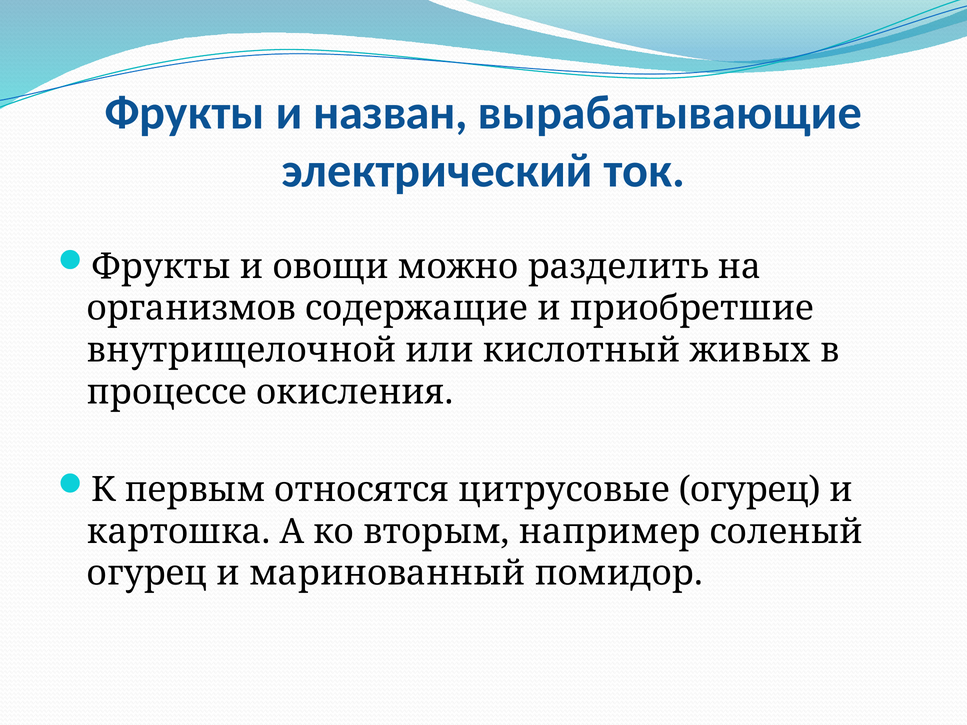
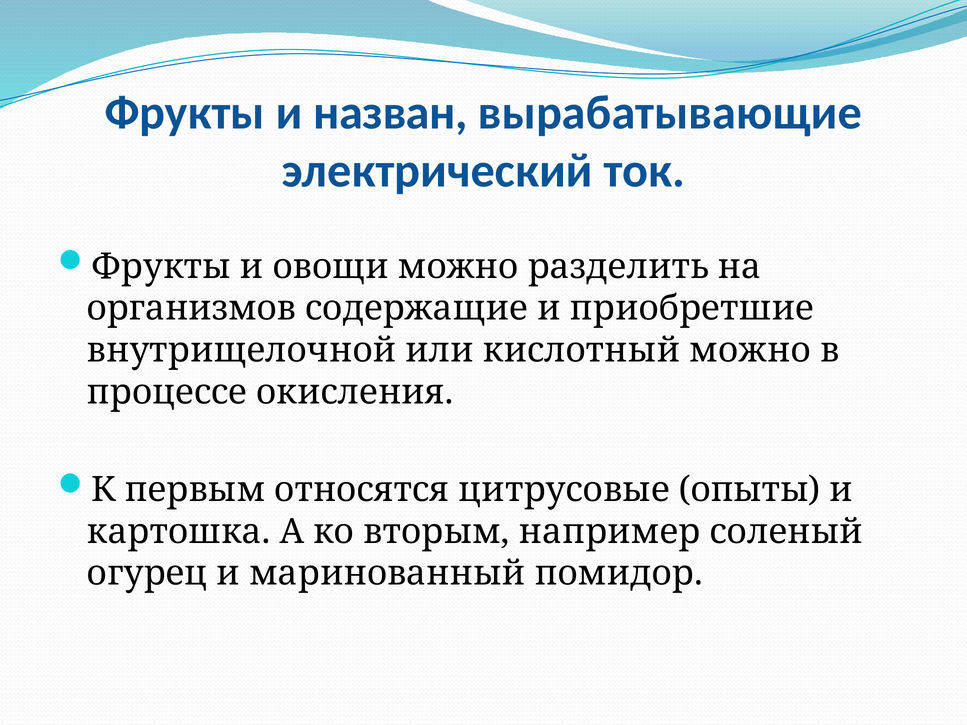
кислотный живых: живых -> можно (750, 350)
цитрусовые огурец: огурец -> опыты (750, 490)
